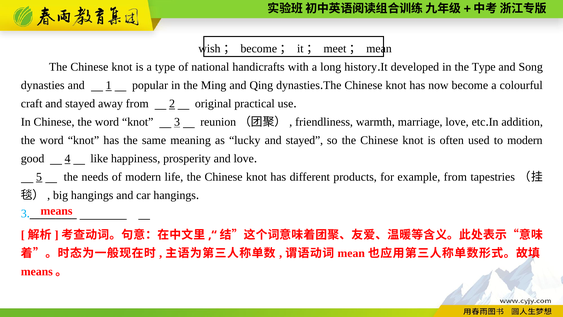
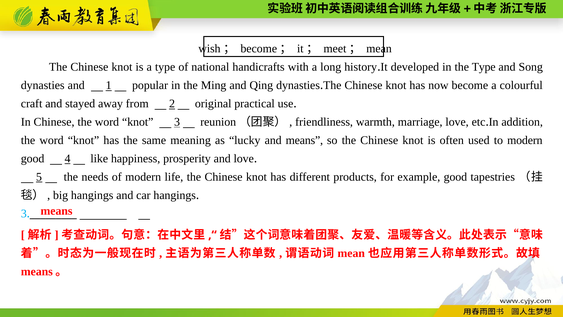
lucky and stayed: stayed -> means (304, 140)
example from: from -> good (455, 177)
